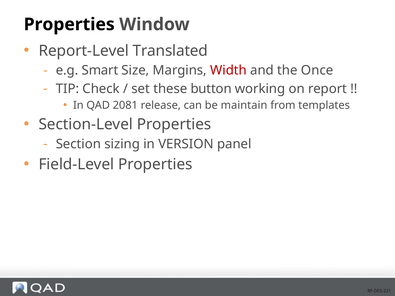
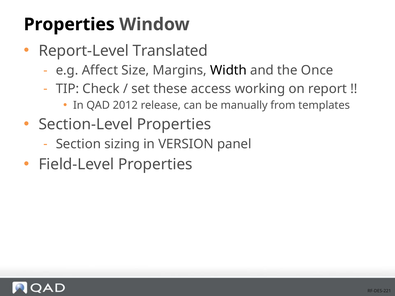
Smart: Smart -> Affect (100, 70)
Width colour: red -> black (228, 70)
button: button -> access (211, 89)
2081: 2081 -> 2012 (125, 105)
maintain: maintain -> manually (244, 105)
